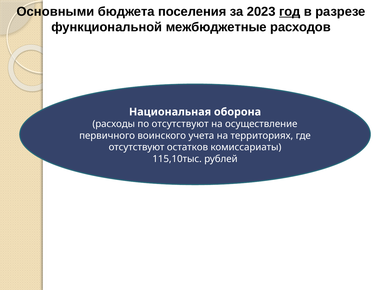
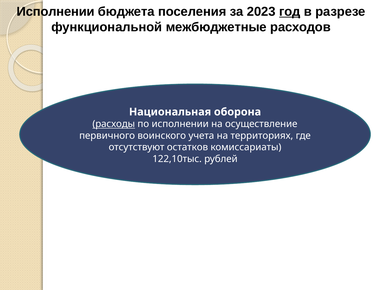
Основными: Основными -> Исполнении (56, 12)
расходы underline: none -> present (114, 124)
по отсутствуют: отсутствуют -> исполнении (180, 124)
115,10тыс: 115,10тыс -> 122,10тыс (177, 159)
